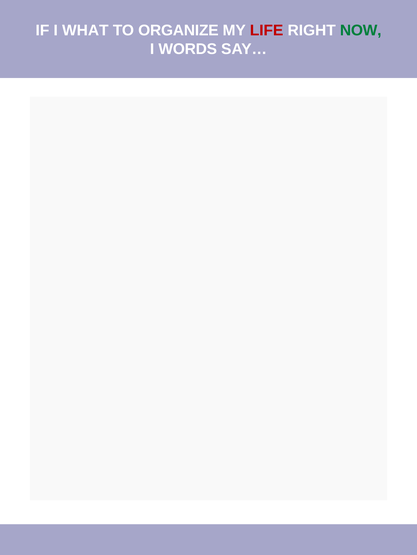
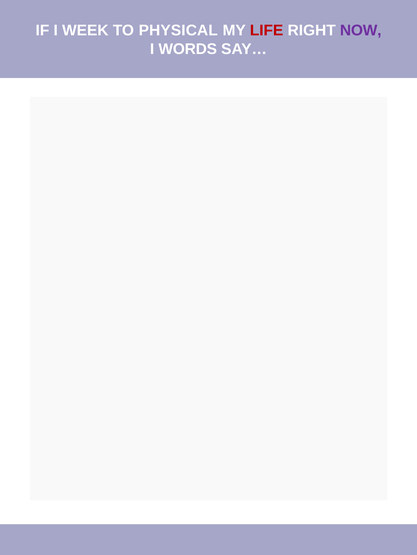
WHAT: WHAT -> WEEK (85, 31)
ORGANIZE: ORGANIZE -> PHYSICAL (178, 31)
NOW colour: green -> purple (361, 31)
